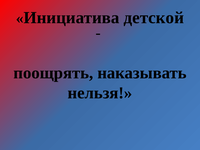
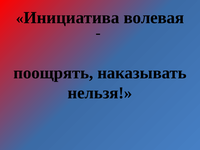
детской: детской -> волевая (154, 18)
